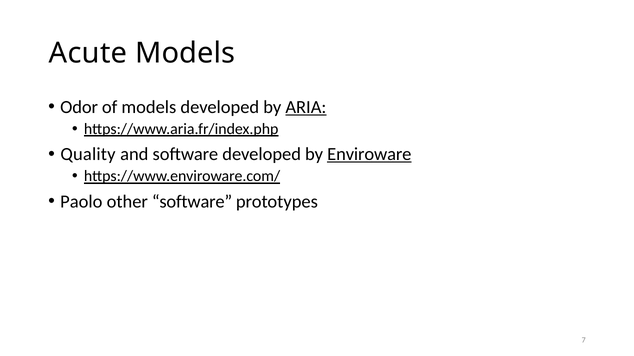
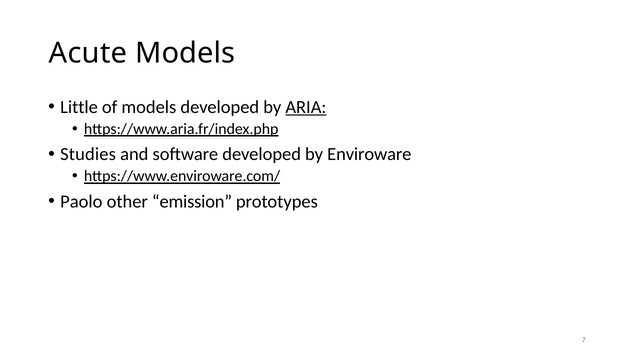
Odor: Odor -> Little (79, 107)
Quality: Quality -> Studies (88, 154)
Enviroware underline: present -> none (369, 154)
other software: software -> emission (192, 202)
